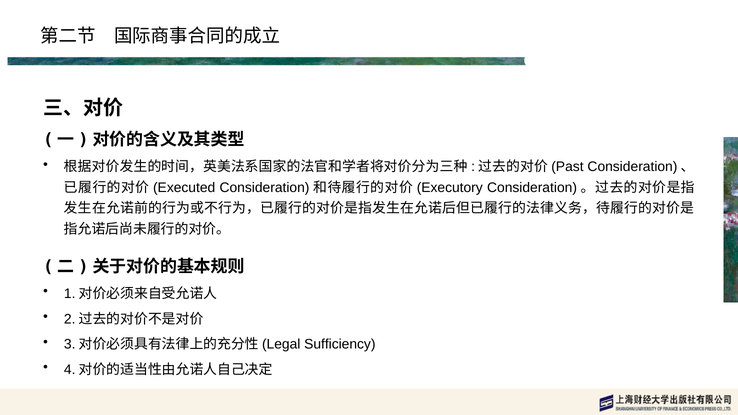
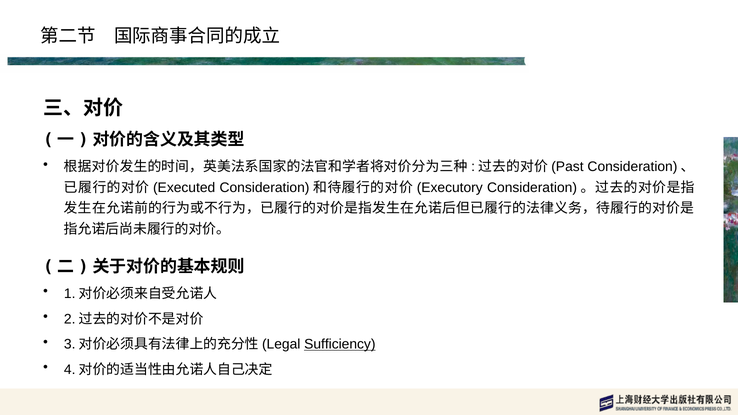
Sufficiency underline: none -> present (340, 344)
